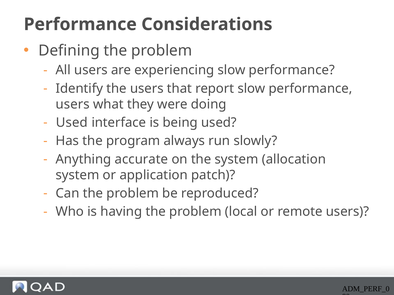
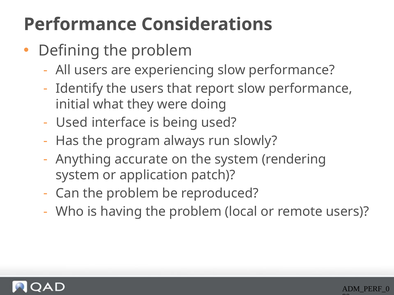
users: users -> initial (73, 104)
allocation: allocation -> rendering (294, 159)
